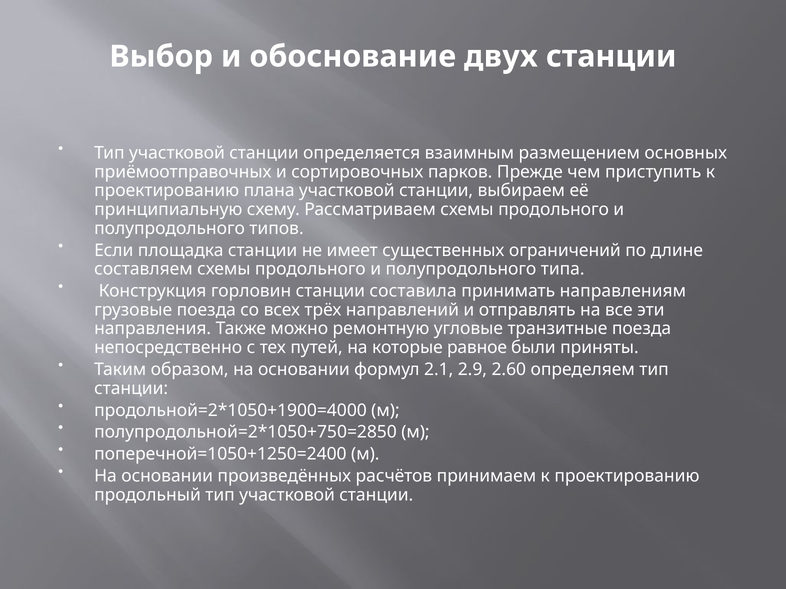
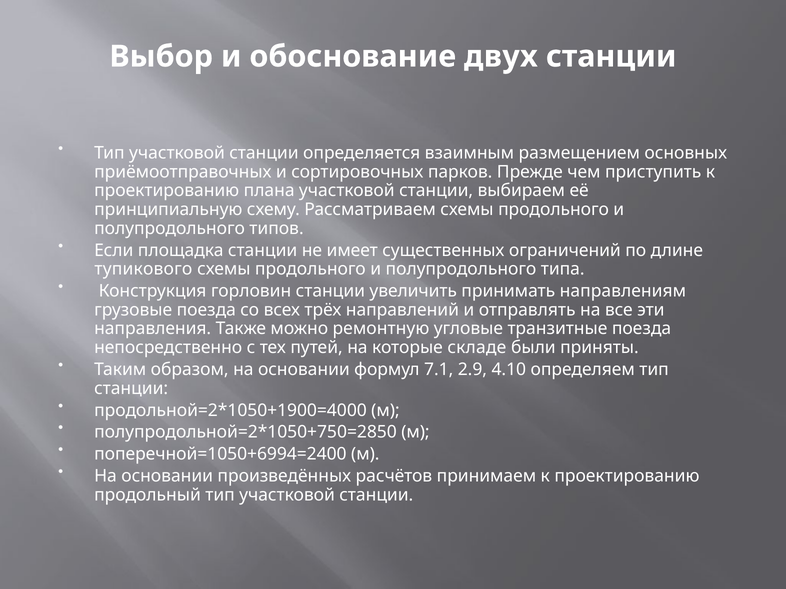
составляем: составляем -> тупикового (143, 269)
составила: составила -> увеличить (413, 291)
равное: равное -> складе (477, 348)
2.1: 2.1 -> 7.1 (439, 370)
2.60: 2.60 -> 4.10 (509, 370)
поперечной=1050+1250=2400: поперечной=1050+1250=2400 -> поперечной=1050+6994=2400 (220, 455)
